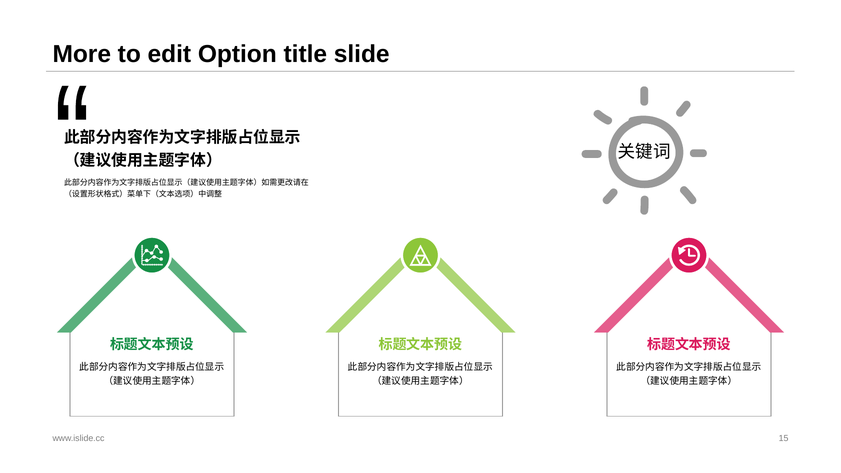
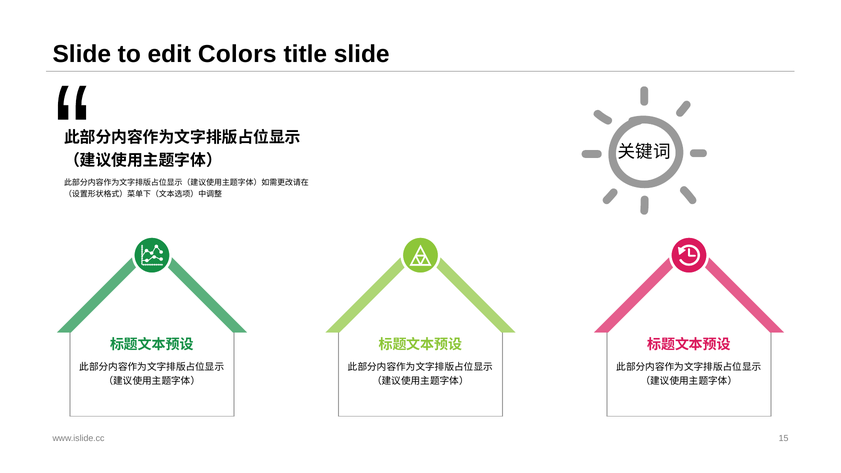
More: More -> Slide (82, 54)
Option: Option -> Colors (237, 54)
